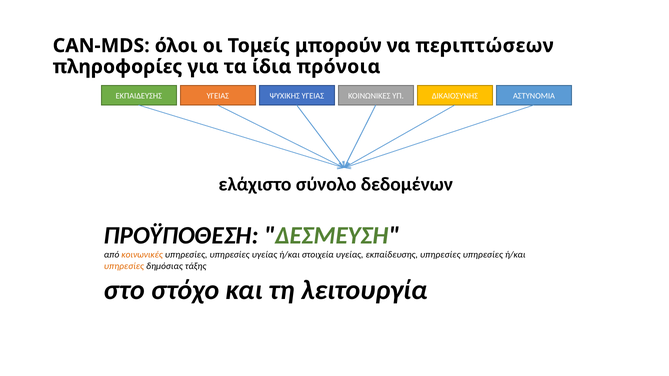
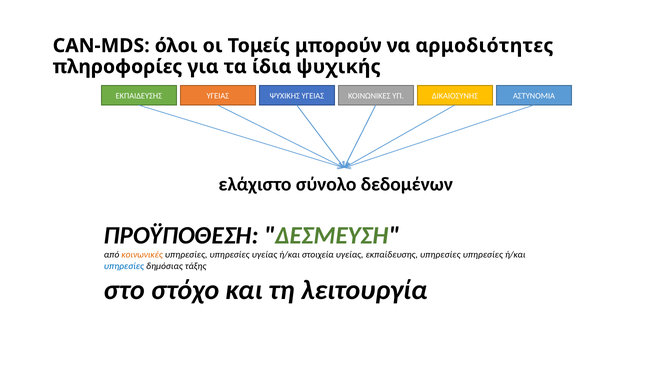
περιπτώσεων: περιπτώσεων -> αρμοδιότητες (484, 46)
πρόνοια: πρόνοια -> ψυχικής (338, 67)
υπηρεσίες colour: orange -> blue (124, 266)
